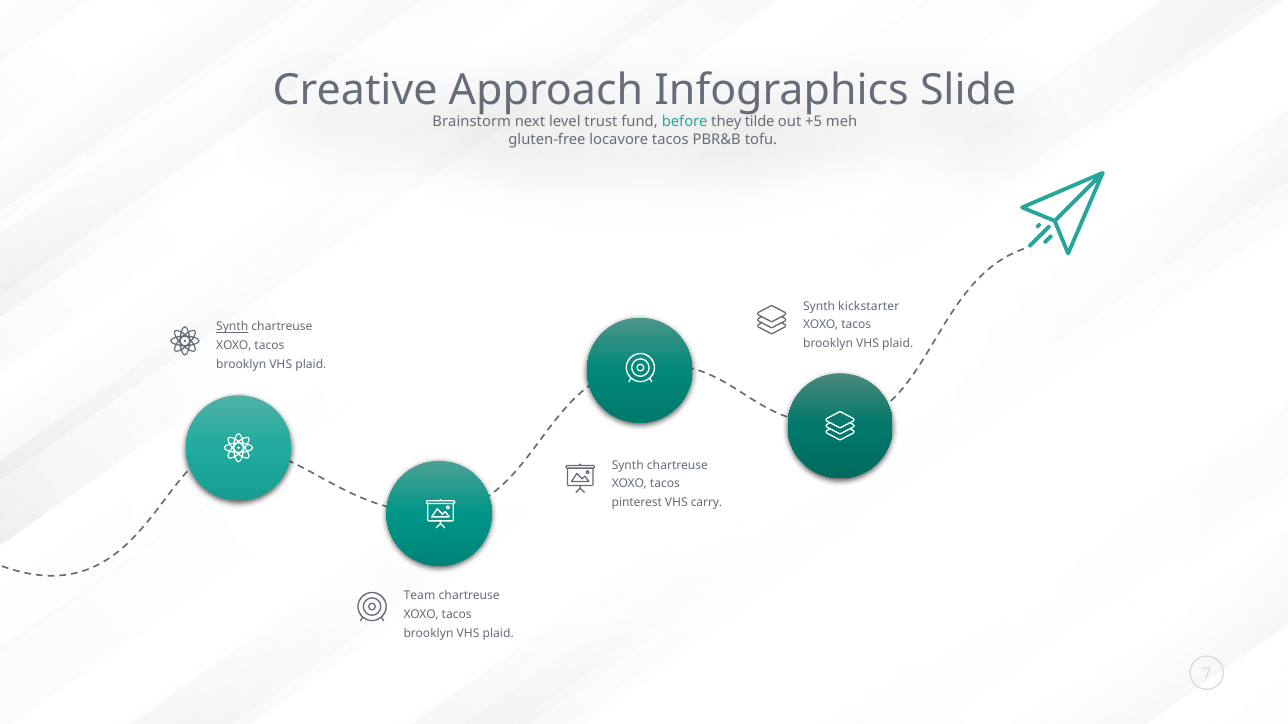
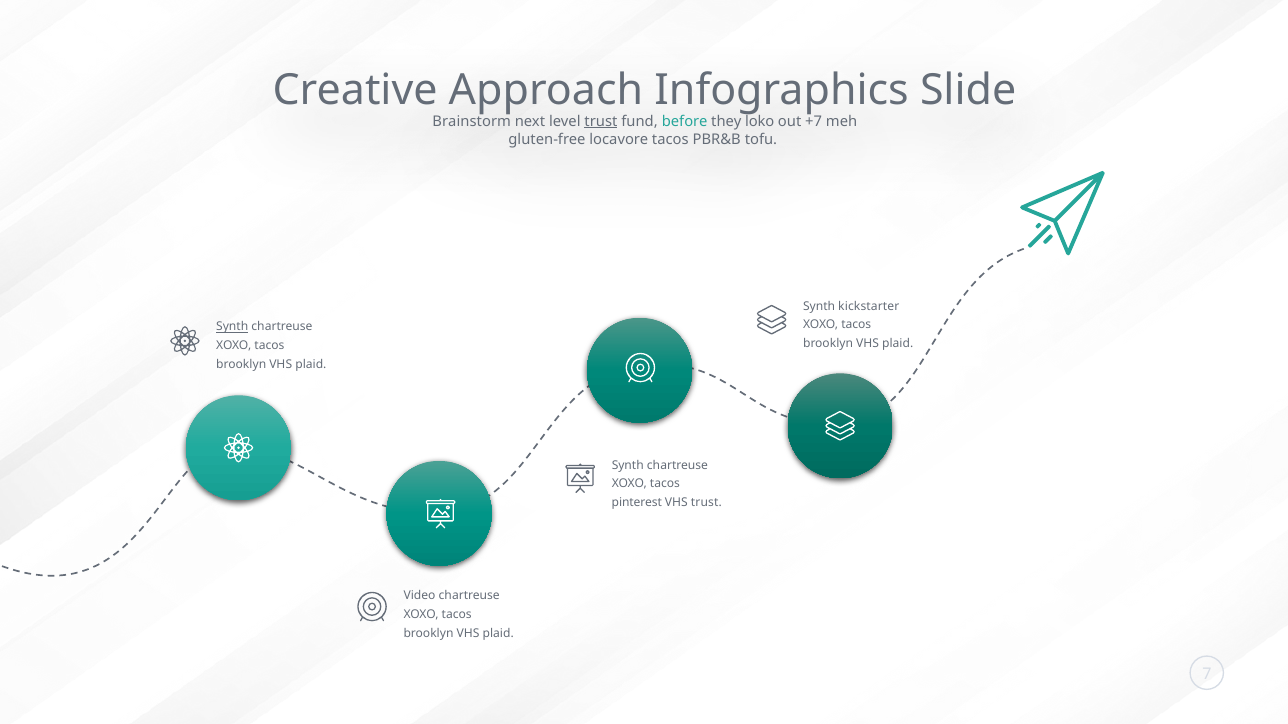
trust underline: none -> present (601, 122)
tilde: tilde -> loko (760, 122)
+5: +5 -> +7 (814, 122)
VHS carry: carry -> trust (706, 503)
Team: Team -> Video (419, 596)
